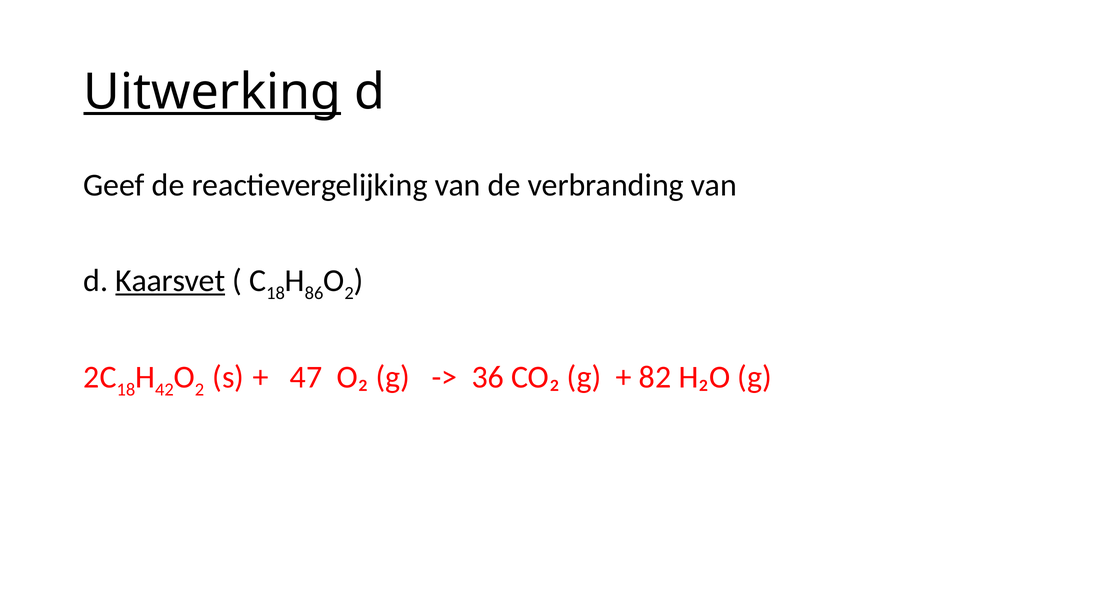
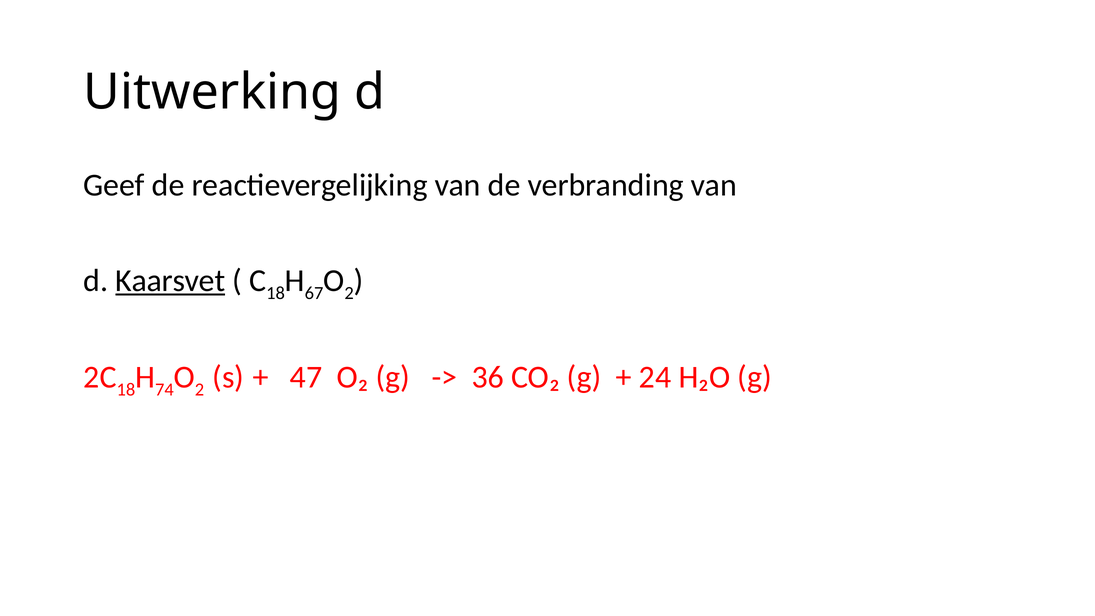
Uitwerking underline: present -> none (212, 92)
86: 86 -> 67 (314, 293)
42: 42 -> 74 (164, 390)
82: 82 -> 24 (655, 377)
